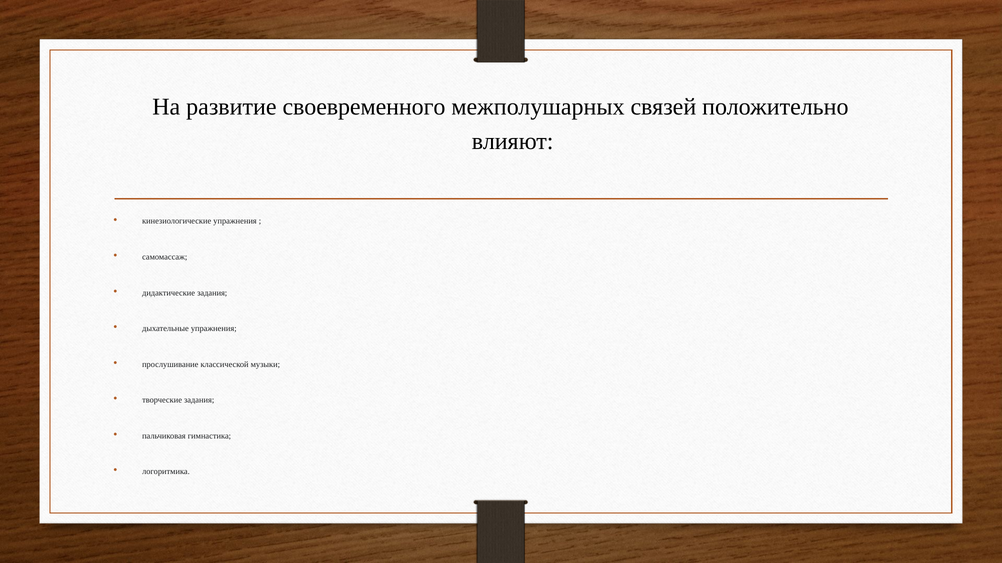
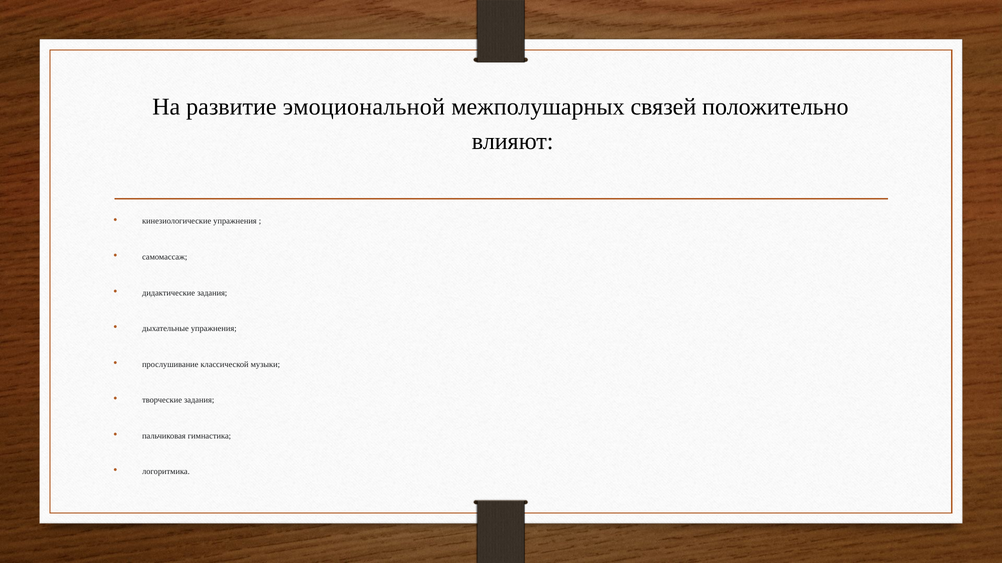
своевременного: своевременного -> эмоциональной (364, 107)
